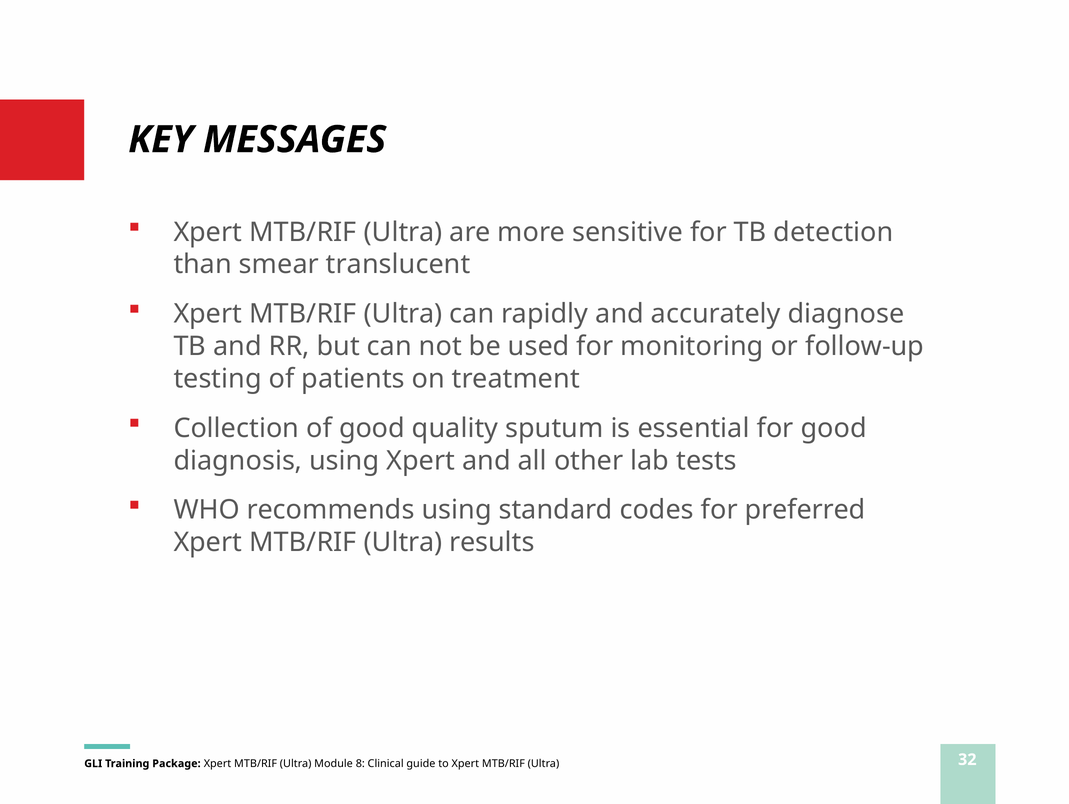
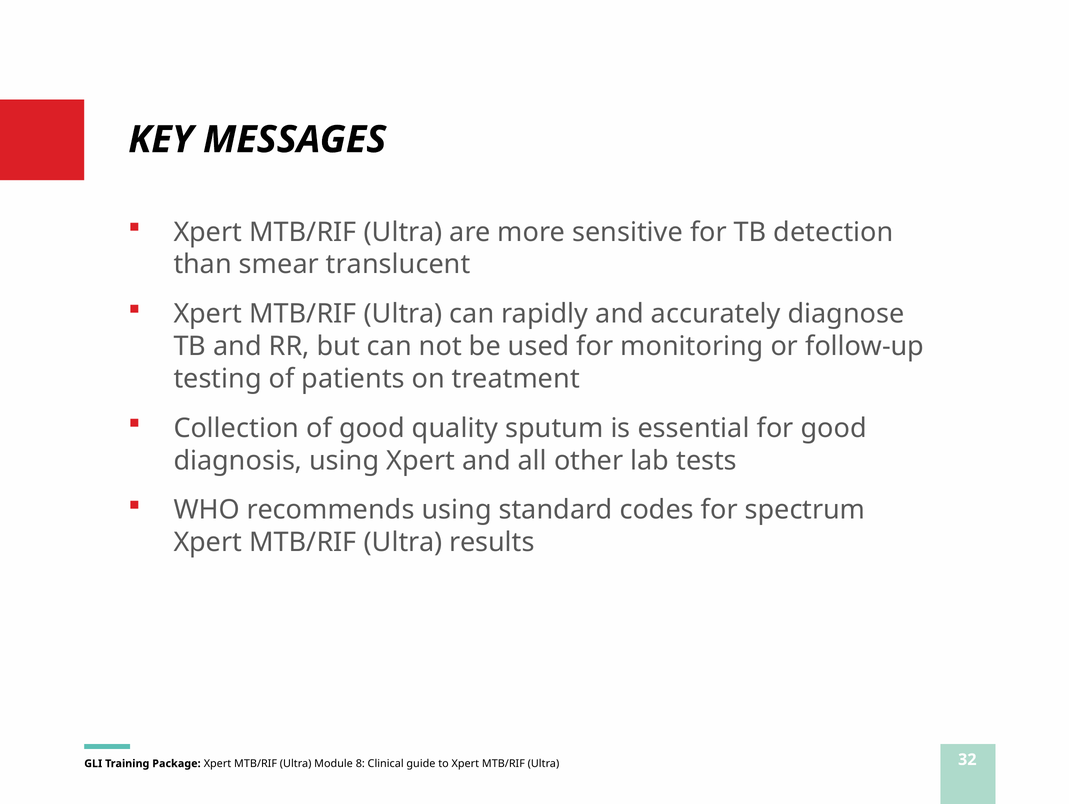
preferred: preferred -> spectrum (805, 510)
